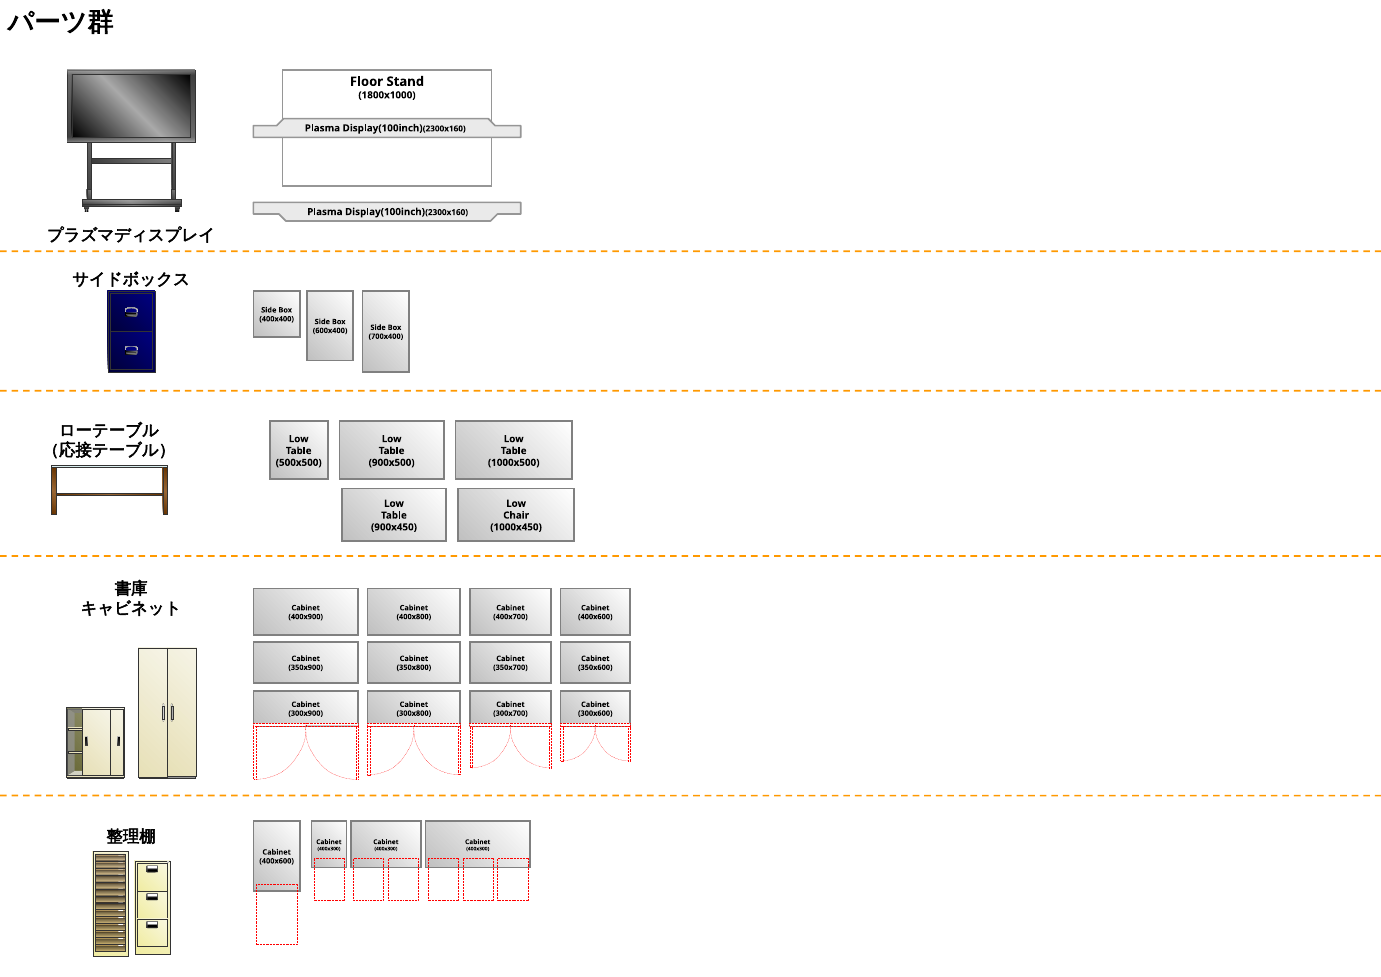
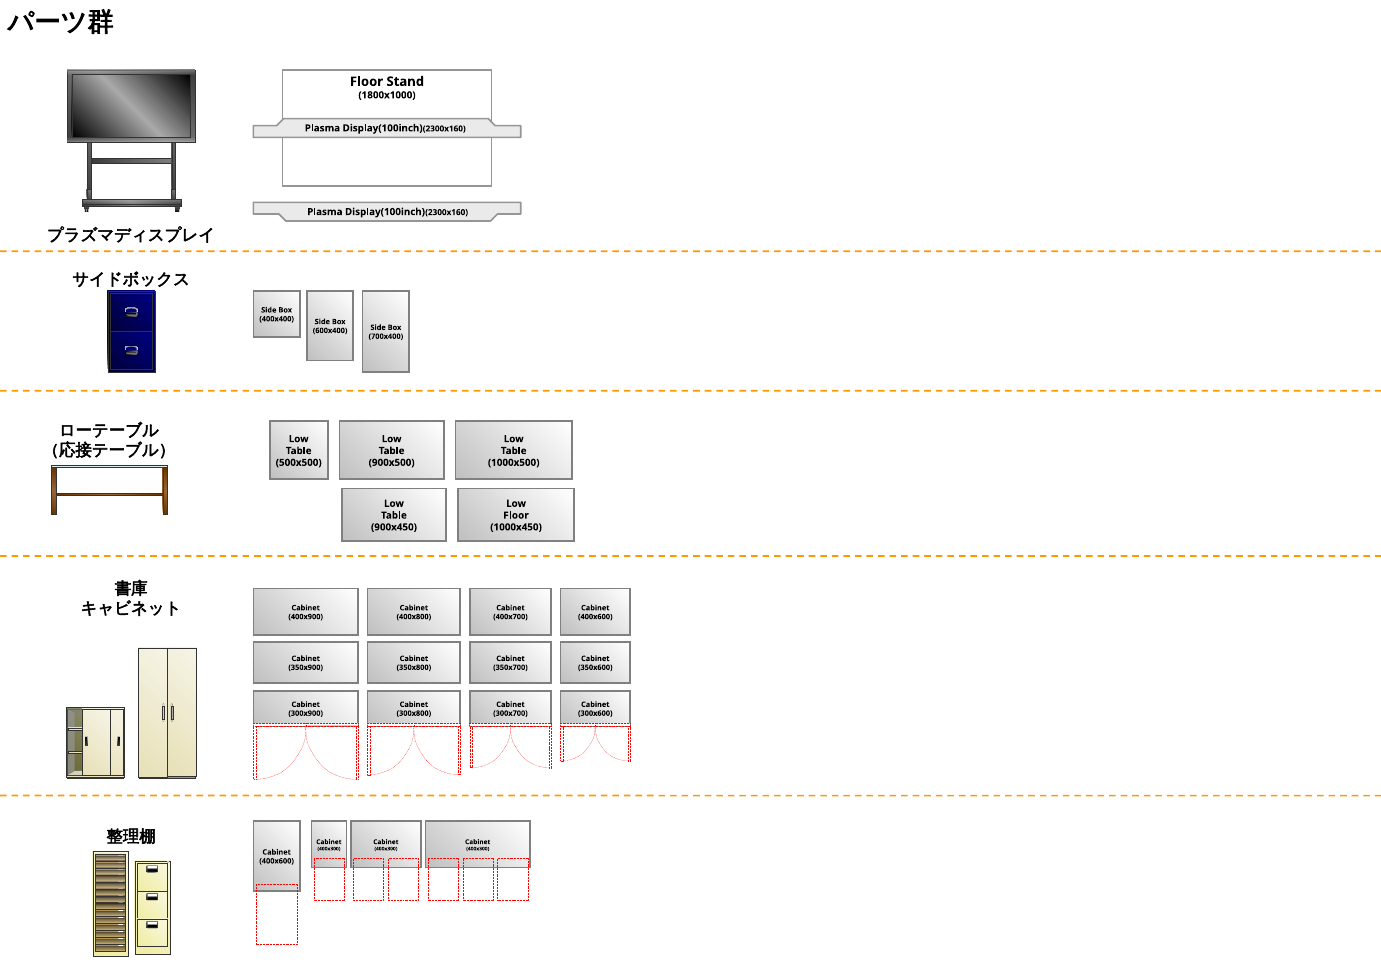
Chair: Chair -> Floor (516, 515)
